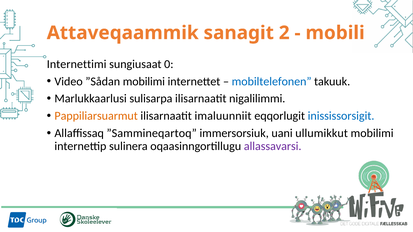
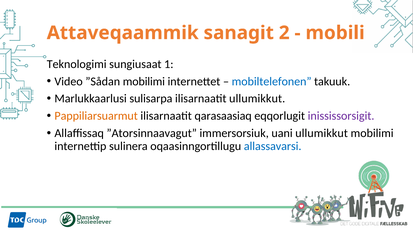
Internettimi: Internettimi -> Teknologimi (77, 64)
0: 0 -> 1 (169, 64)
ilisarnaatit nigalilimmi: nigalilimmi -> ullumikkut (257, 99)
imaluunniit: imaluunniit -> qarasaasiaq (223, 116)
inississorsigit colour: blue -> purple (341, 116)
”Sammineqartoq: ”Sammineqartoq -> ”Atorsinnaavagut (152, 133)
allassavarsi colour: purple -> blue (273, 146)
